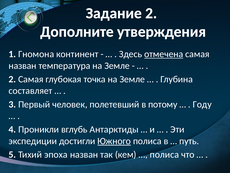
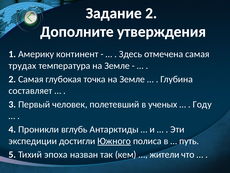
Гномона: Гномона -> Америку (36, 54)
отмечена underline: present -> none (164, 54)
назван: назван -> трудах (22, 65)
потому: потому -> ученых (163, 104)
полиса: полиса -> жители (164, 154)
